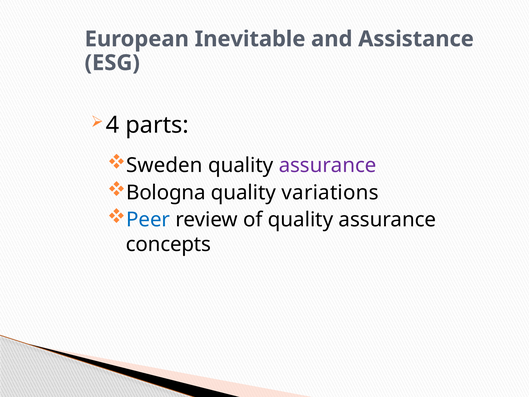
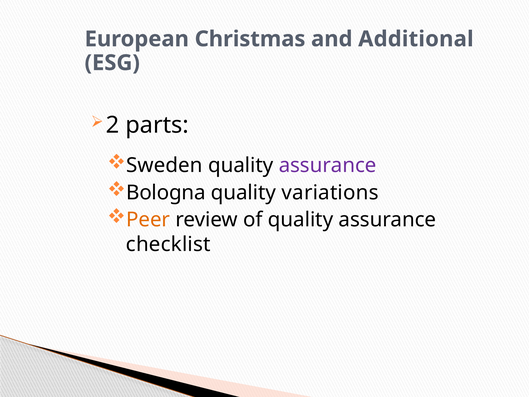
Inevitable: Inevitable -> Christmas (250, 39)
Assistance: Assistance -> Additional (416, 39)
4: 4 -> 2 (113, 125)
Peer colour: blue -> orange (148, 219)
concepts: concepts -> checklist (168, 244)
